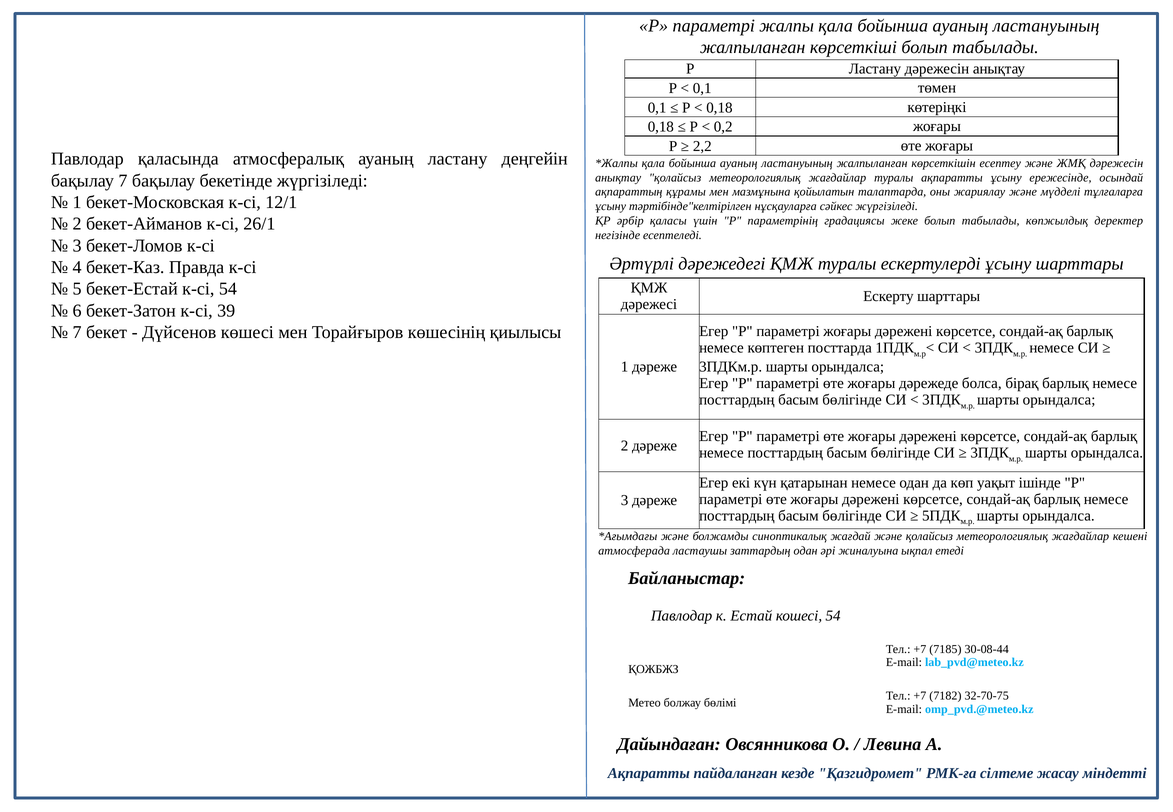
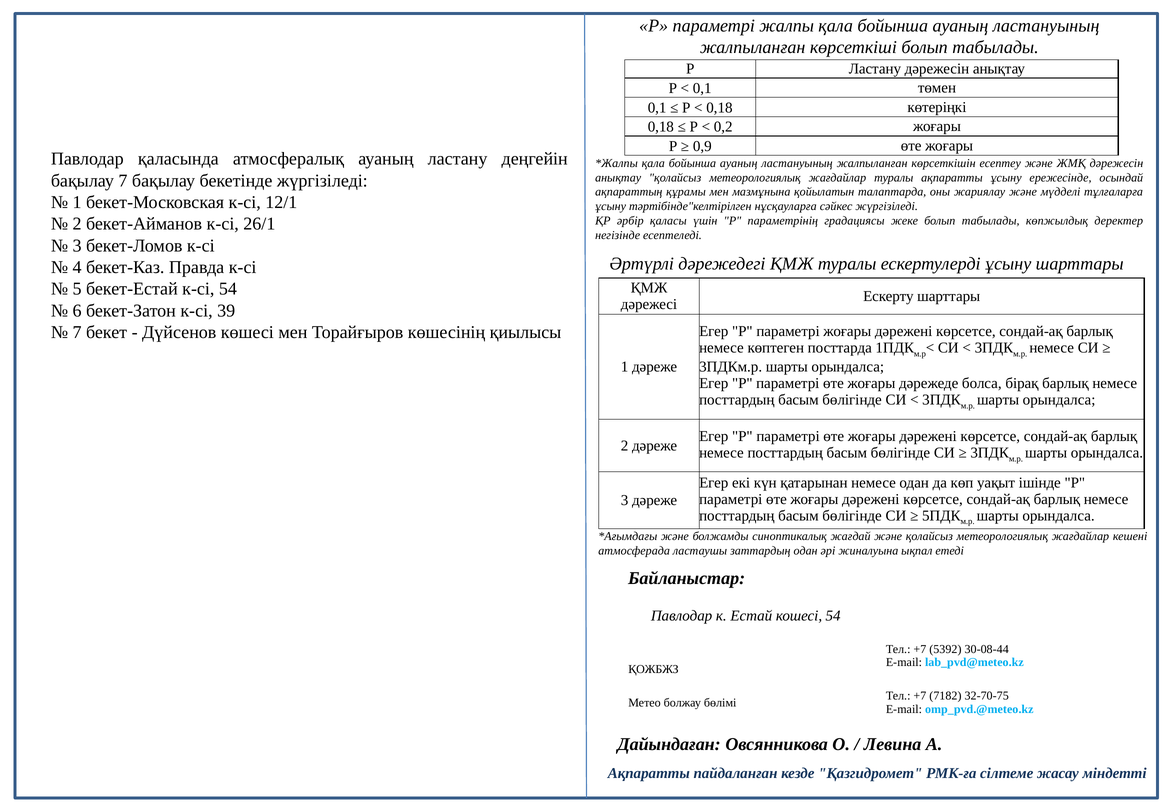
2,2: 2,2 -> 0,9 (702, 146)
7185: 7185 -> 5392 (945, 649)
